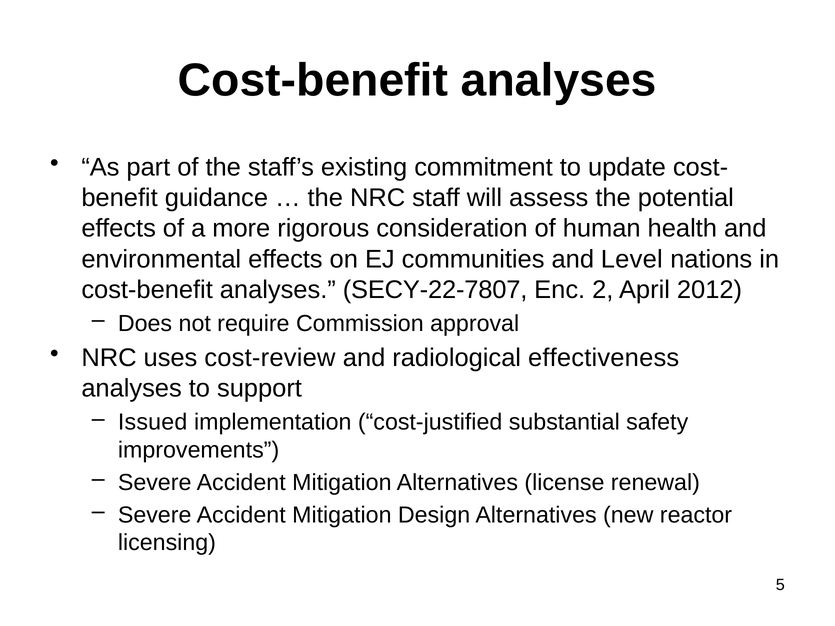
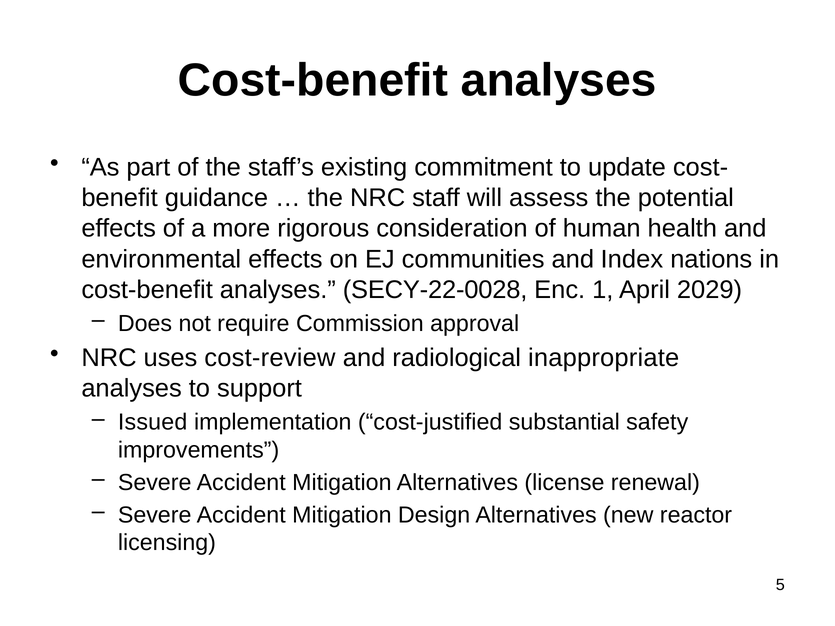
Level: Level -> Index (632, 259)
SECY-22-7807: SECY-22-7807 -> SECY-22-0028 (435, 290)
2: 2 -> 1 (603, 290)
2012: 2012 -> 2029 (709, 290)
effectiveness: effectiveness -> inappropriate (604, 358)
